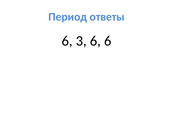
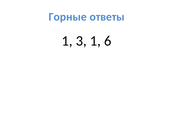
Период: Период -> Горные (68, 17)
6: 6 -> 1 (67, 41)
3 6: 6 -> 1 (95, 41)
